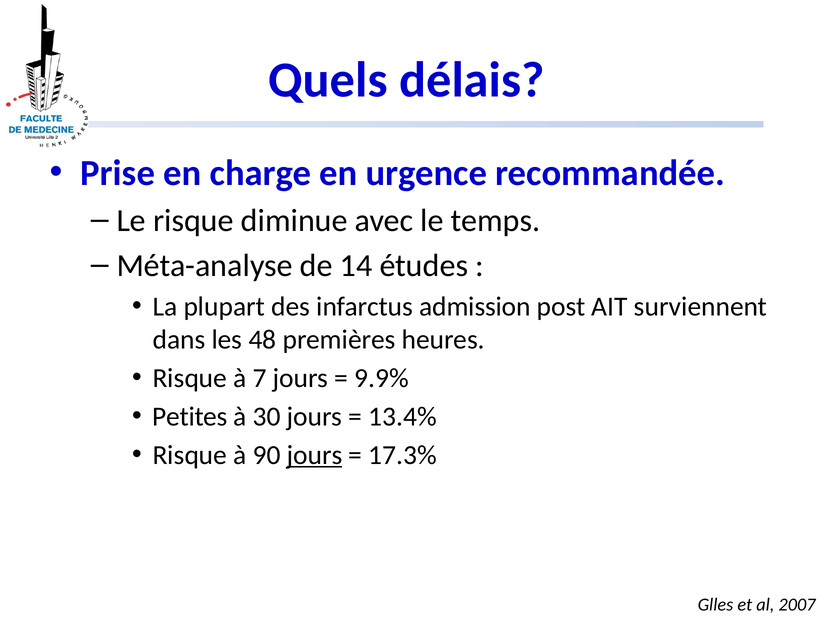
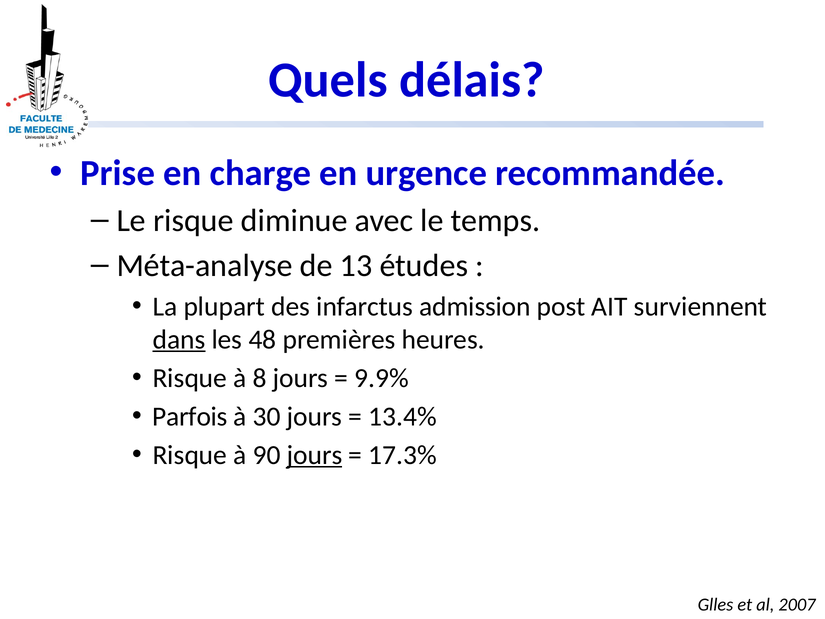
14: 14 -> 13 (356, 265)
dans underline: none -> present (179, 339)
7: 7 -> 8 (260, 378)
Petites: Petites -> Parfois (190, 416)
